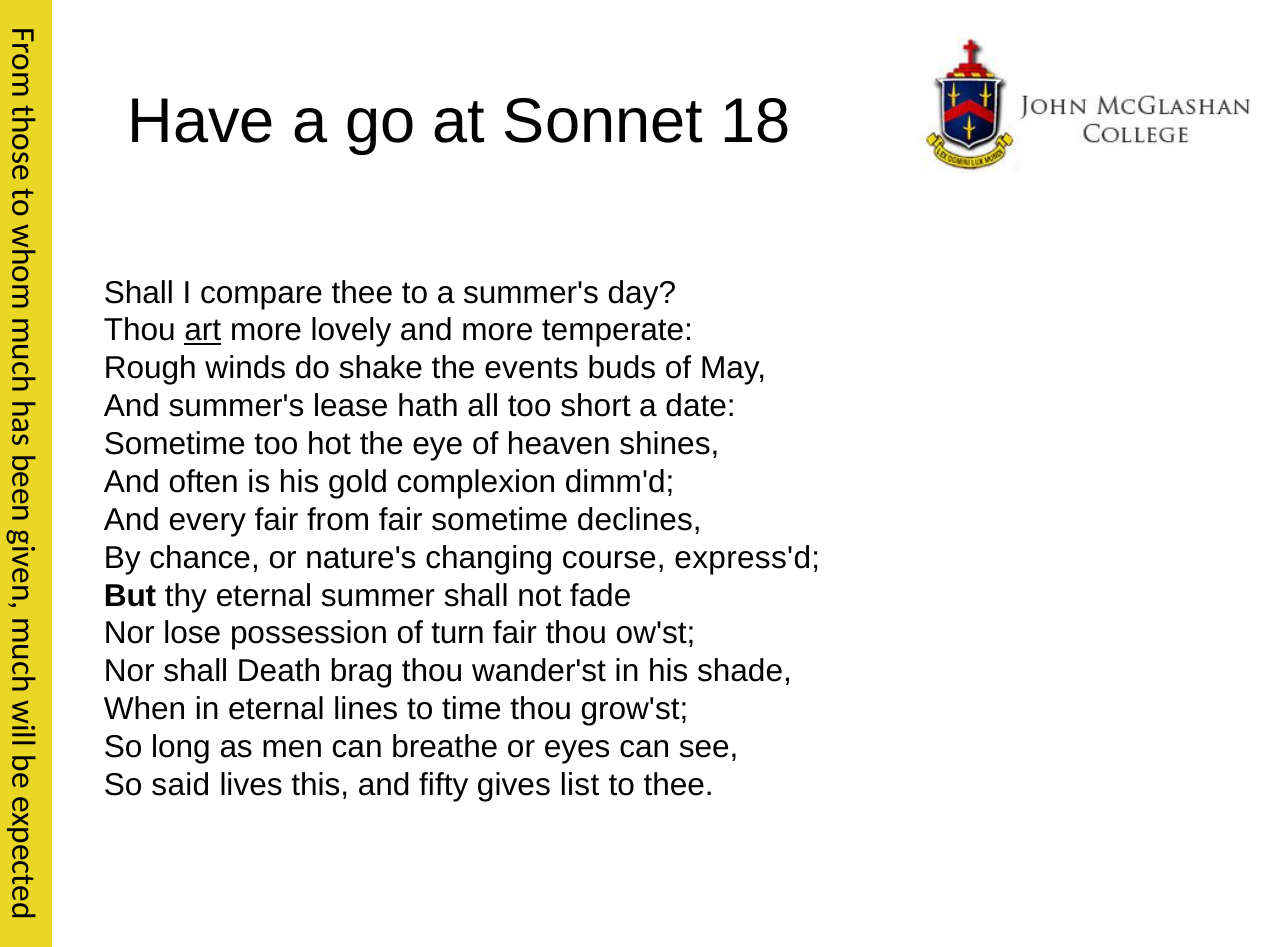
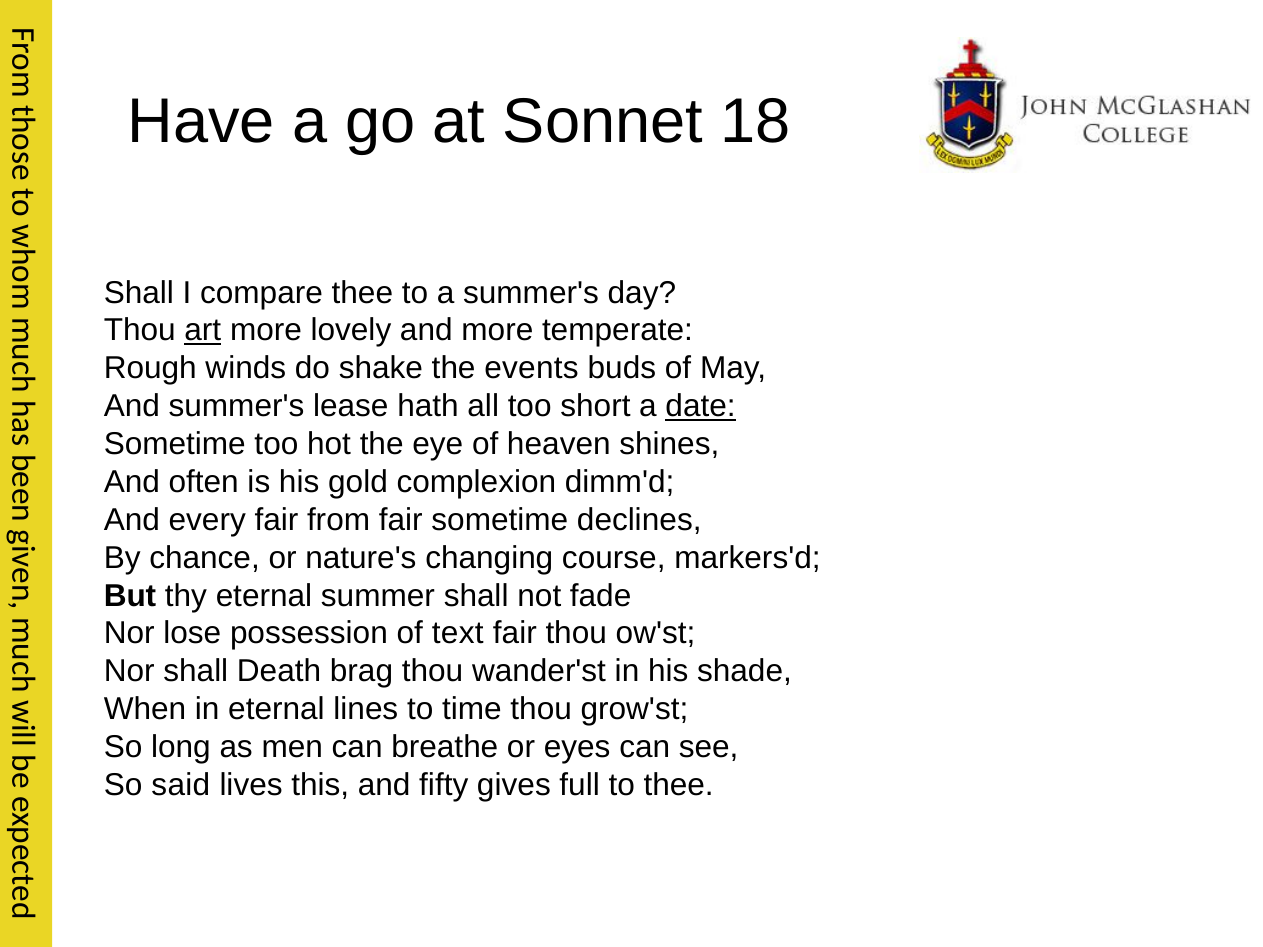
date underline: none -> present (701, 406)
express'd: express'd -> markers'd (747, 558)
turn: turn -> text (458, 634)
list: list -> full (580, 785)
